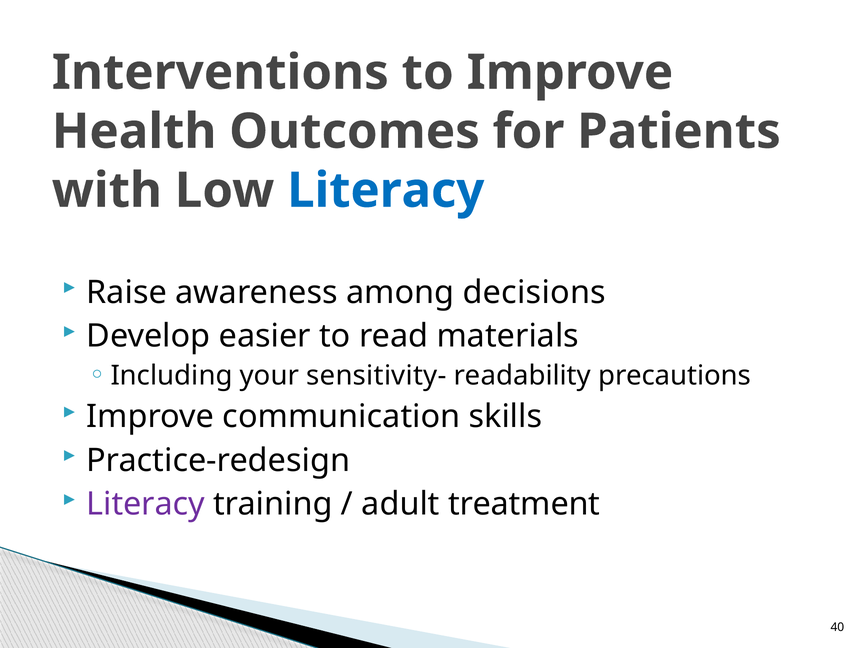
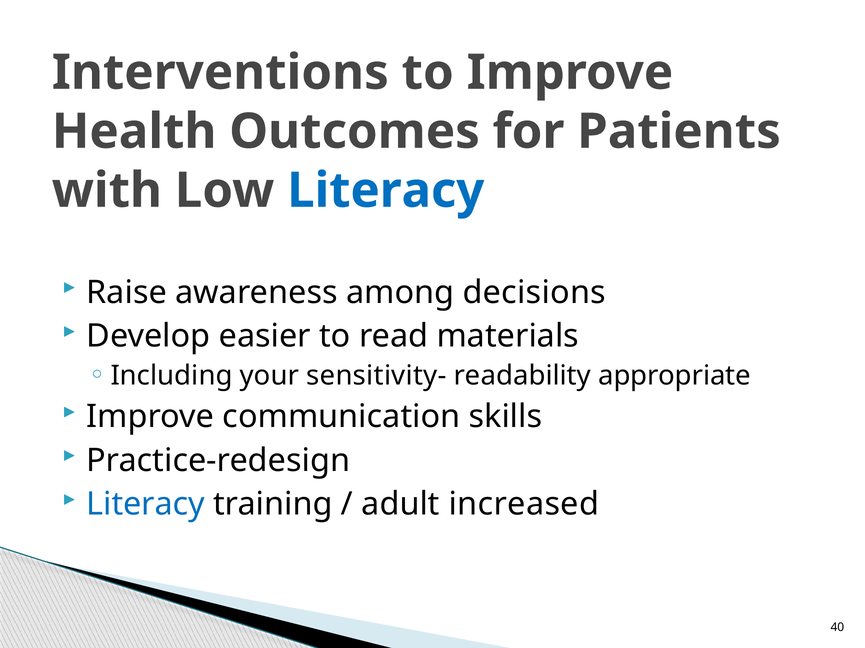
precautions: precautions -> appropriate (674, 376)
Literacy colour: purple -> blue (146, 505)
treatment: treatment -> increased (524, 505)
